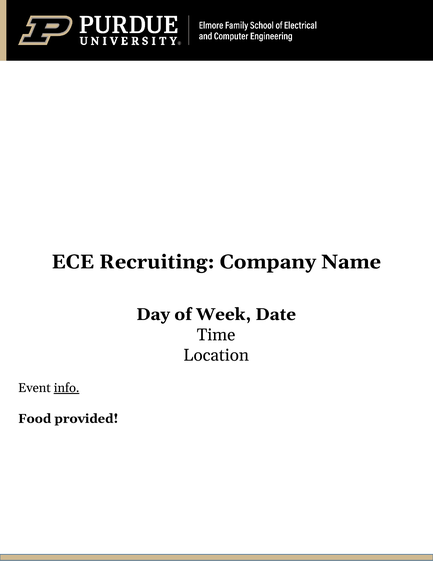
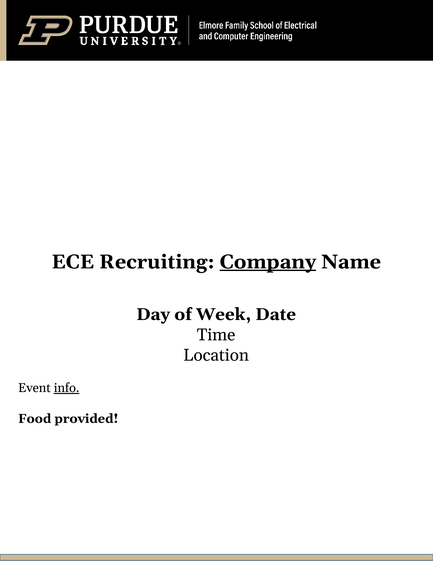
Company underline: none -> present (268, 262)
